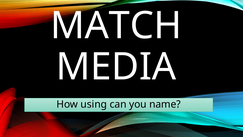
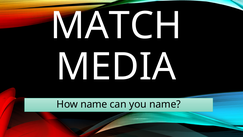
How using: using -> name (94, 104)
